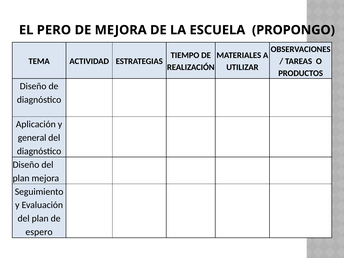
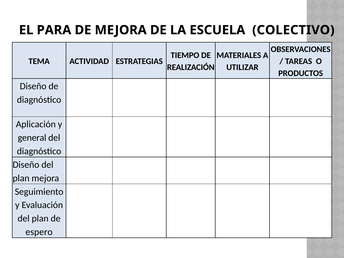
PERO: PERO -> PARA (54, 30)
PROPONGO: PROPONGO -> COLECTIVO (293, 30)
